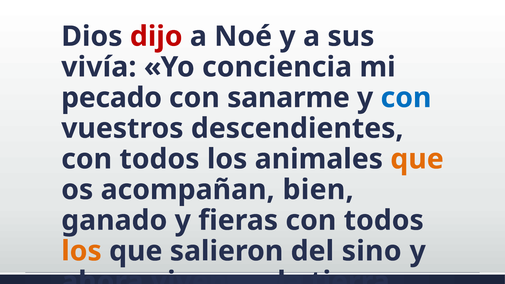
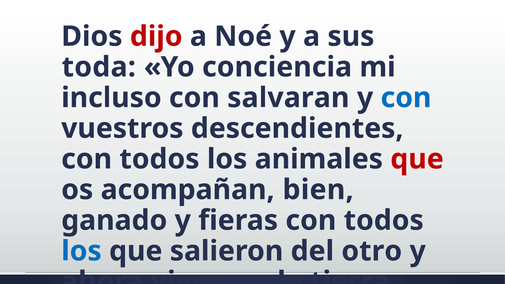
vivía: vivía -> toda (99, 67)
pecado: pecado -> incluso (111, 98)
sanarme: sanarme -> salvaran (288, 98)
que colour: orange -> red (417, 159)
los colour: orange -> blue (81, 251)
sino: sino -> otro (372, 251)
